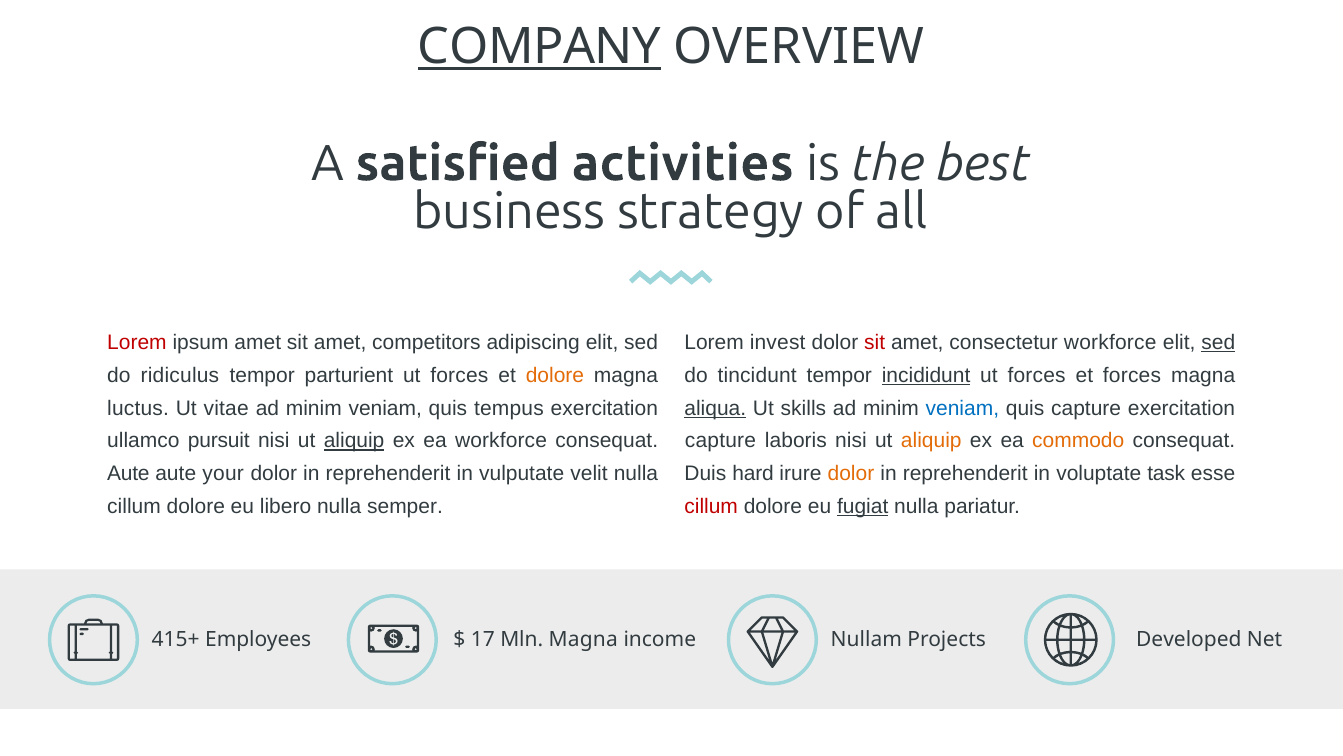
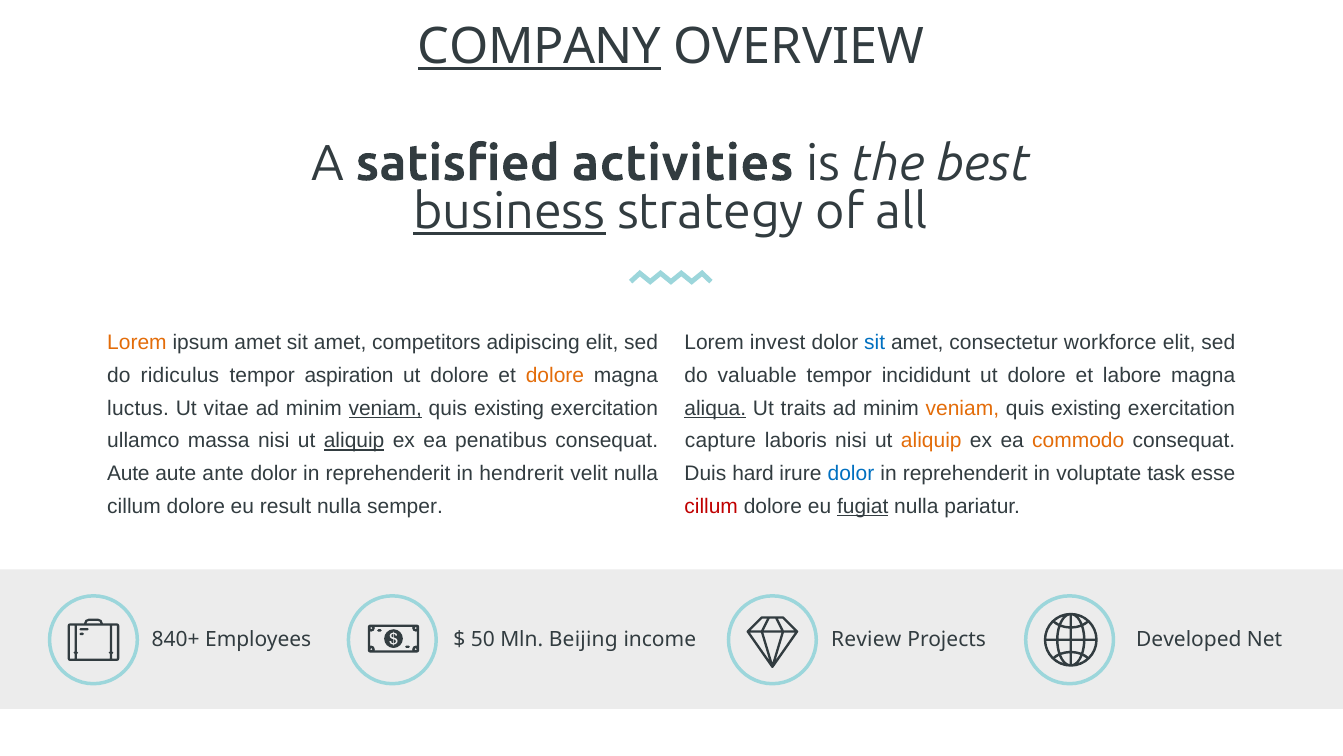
business underline: none -> present (509, 212)
Lorem colour: red -> orange (137, 342)
sit colour: red -> blue (875, 342)
sed underline: present -> none (1218, 342)
parturient: parturient -> aspiration (349, 375)
forces: forces -> dolore (460, 375)
tincidunt: tincidunt -> valuable (757, 375)
incididunt underline: present -> none (926, 375)
forces: forces -> dolore (1037, 375)
et forces: forces -> labore (1132, 375)
veniam underline: none -> present (385, 408)
tempus: tempus -> existing (509, 408)
skills: skills -> traits (803, 408)
veniam colour: blue -> orange (962, 408)
capture: capture -> existing (1086, 408)
pursuit: pursuit -> massa (219, 441)
ea workforce: workforce -> penatibus (501, 441)
your: your -> ante (223, 473)
vulputate: vulputate -> hendrerit (522, 473)
dolor colour: orange -> blue (851, 473)
libero: libero -> result (286, 506)
415+: 415+ -> 840+ (176, 639)
17: 17 -> 50 (483, 639)
Mln Magna: Magna -> Beijing (583, 639)
Nullam: Nullam -> Review (866, 639)
